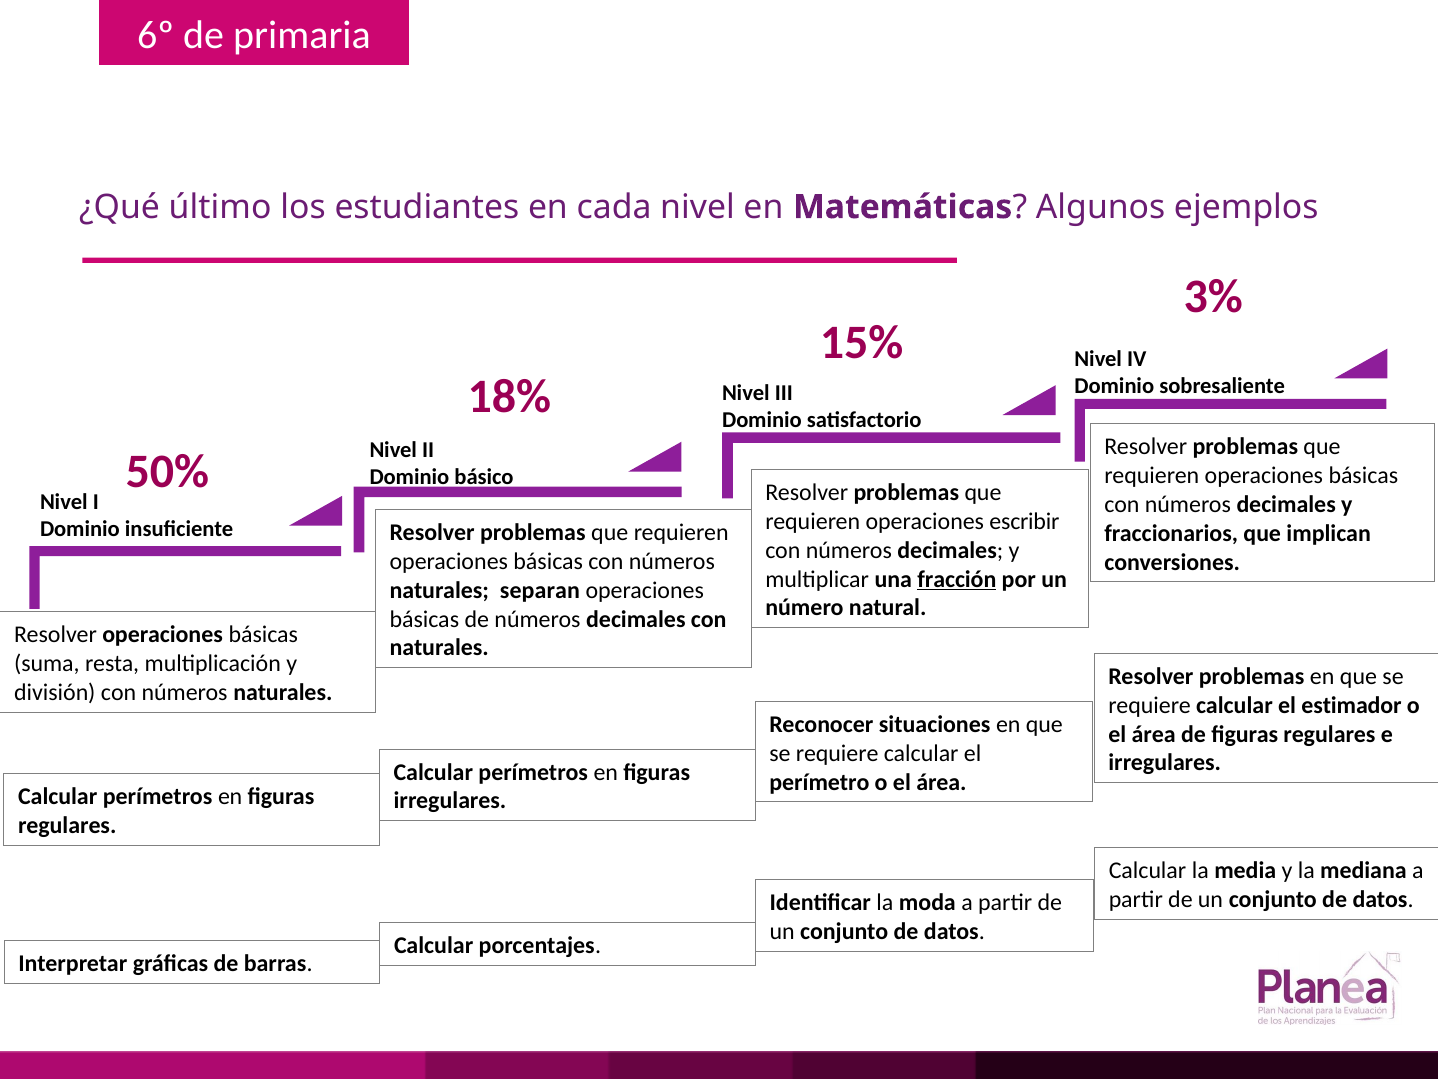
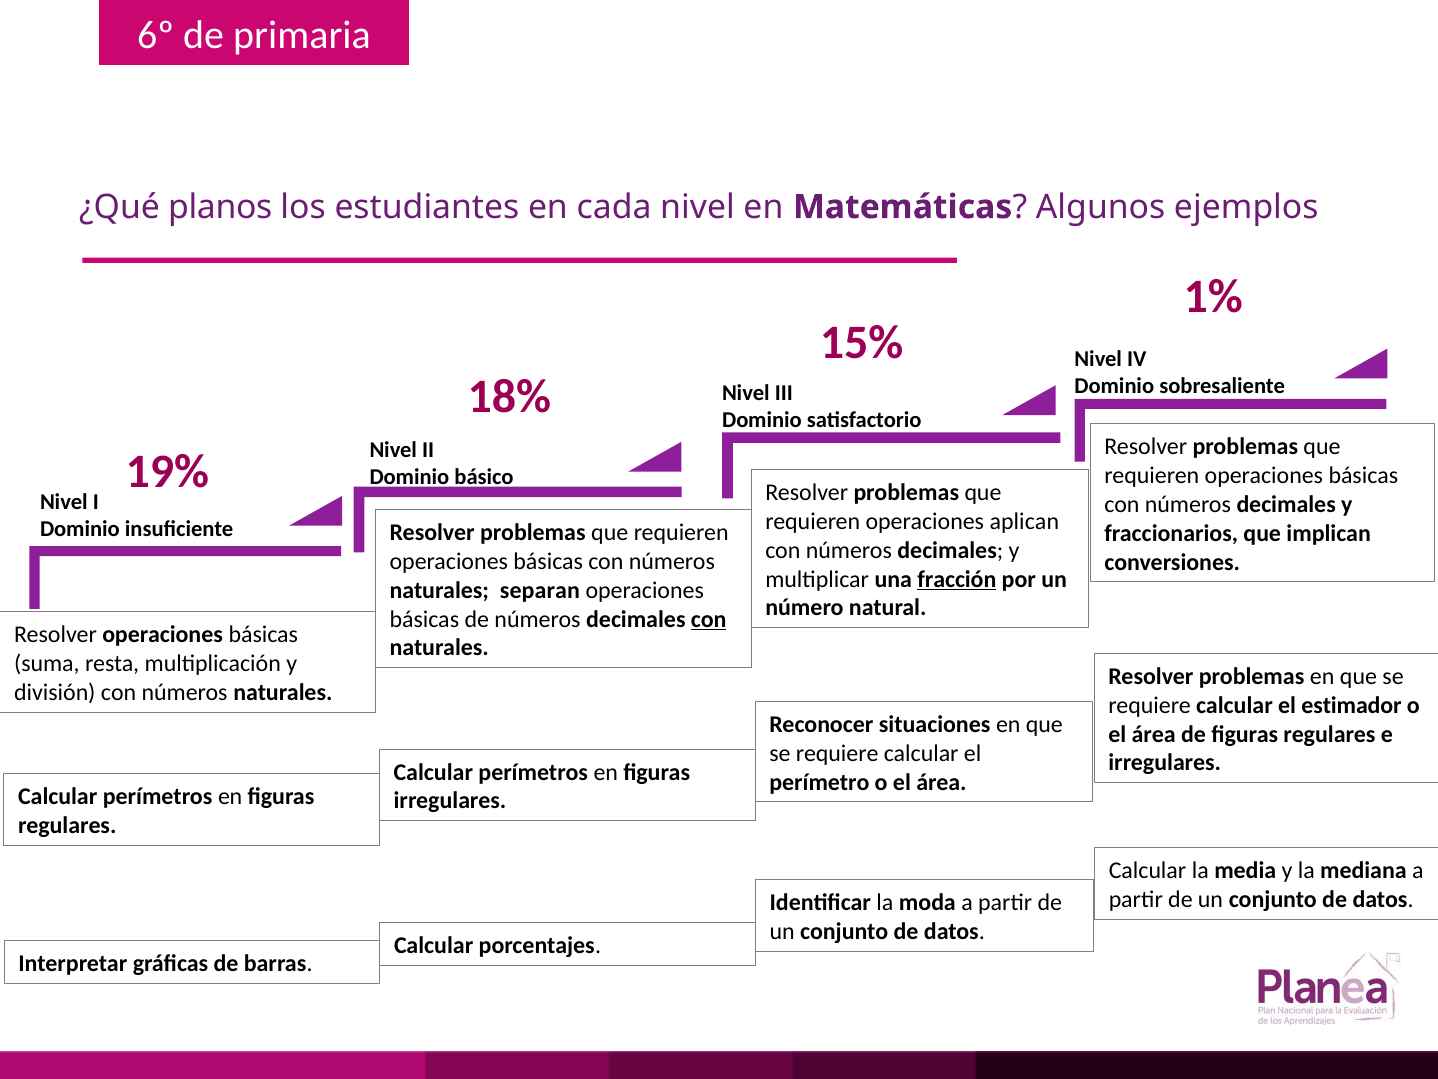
último: último -> planos (220, 207)
3%: 3% -> 1% (1213, 296)
50%: 50% -> 19% (167, 471)
escribir: escribir -> aplican (1024, 521)
con underline: none -> present (709, 619)
